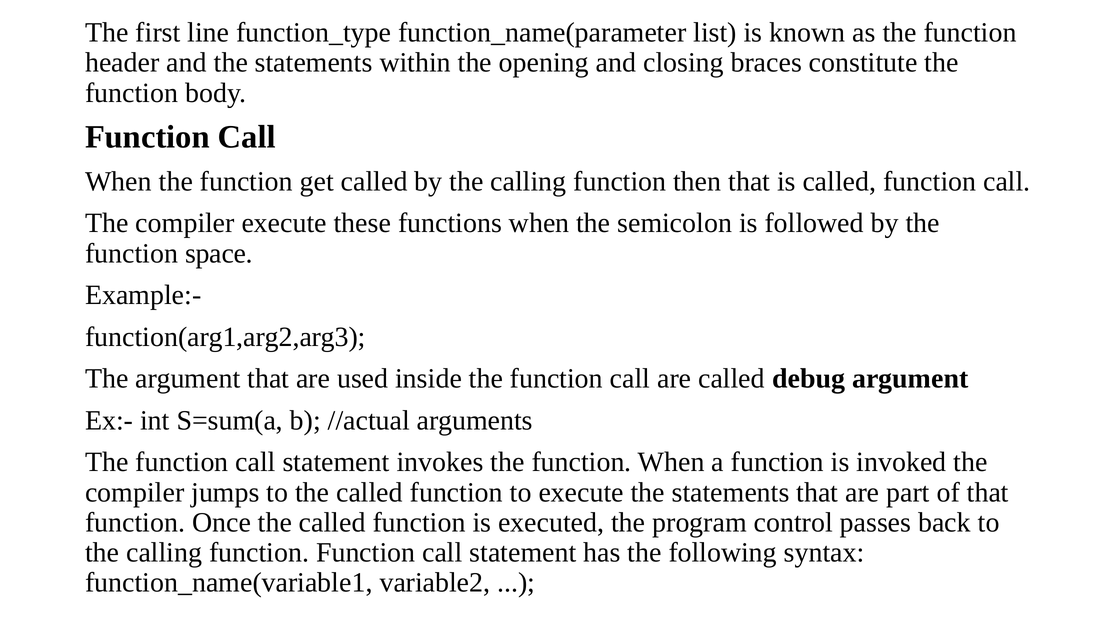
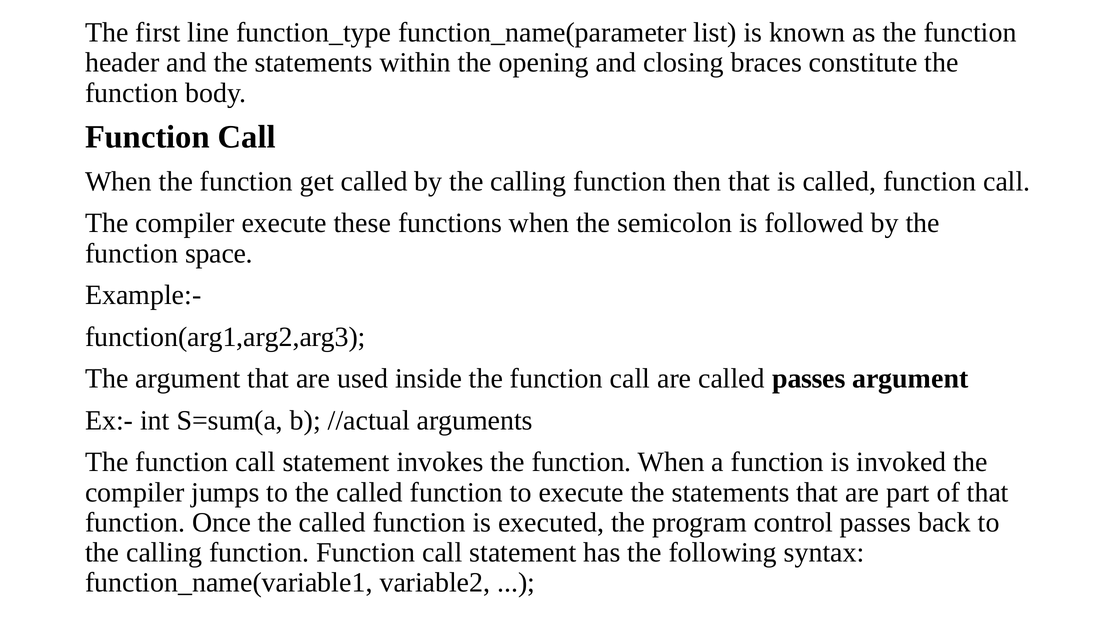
called debug: debug -> passes (809, 379)
